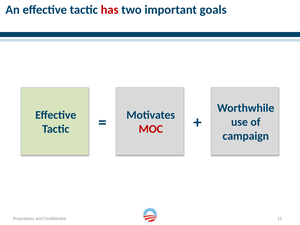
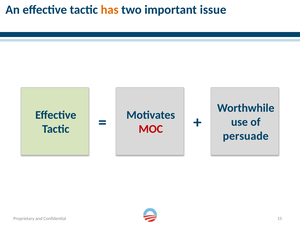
has colour: red -> orange (110, 10)
goals: goals -> issue (213, 10)
campaign: campaign -> persuade (246, 136)
